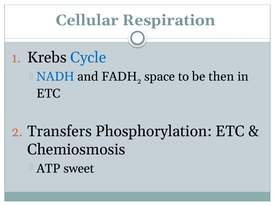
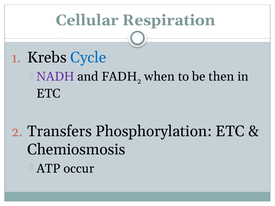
NADH colour: blue -> purple (55, 77)
space: space -> when (160, 77)
sweet: sweet -> occur (79, 169)
